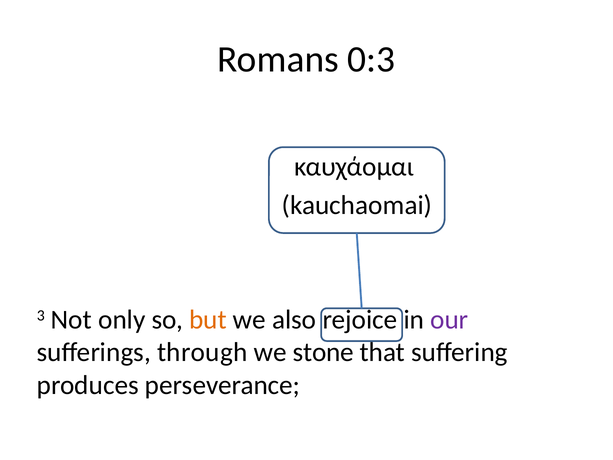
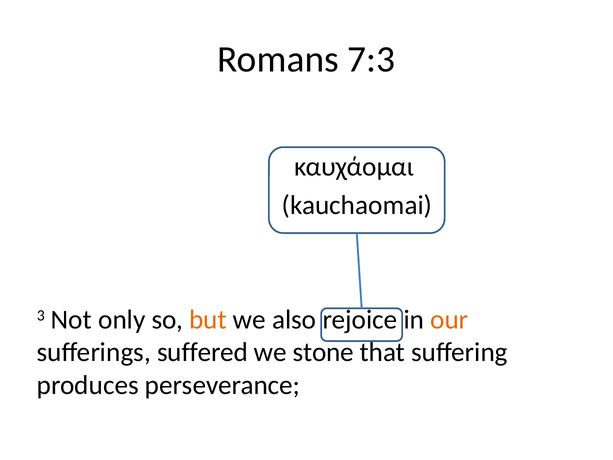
0:3: 0:3 -> 7:3 (371, 59)
our colour: purple -> orange (449, 320)
through: through -> suffered (203, 352)
